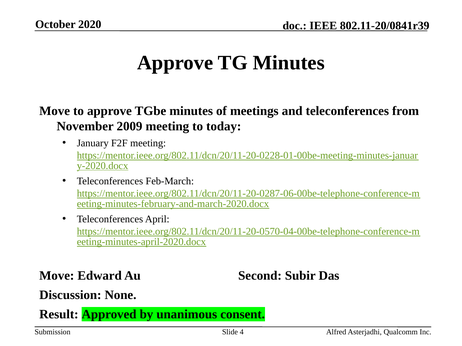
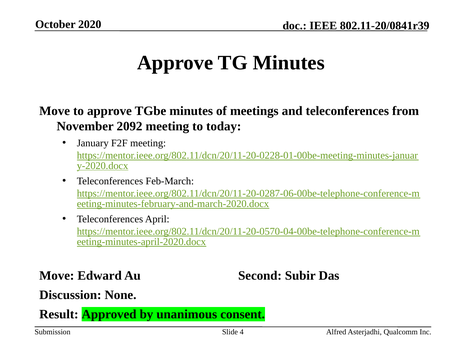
2009: 2009 -> 2092 (130, 126)
